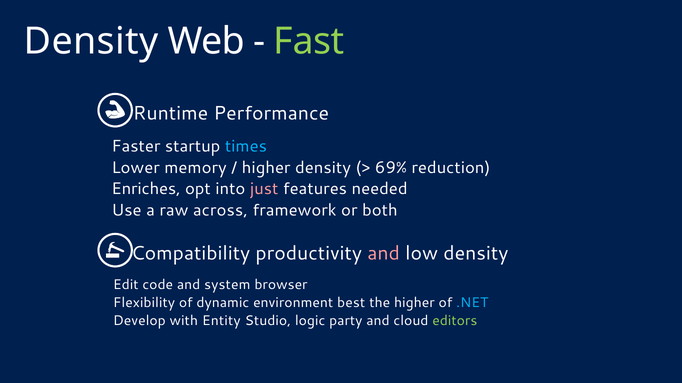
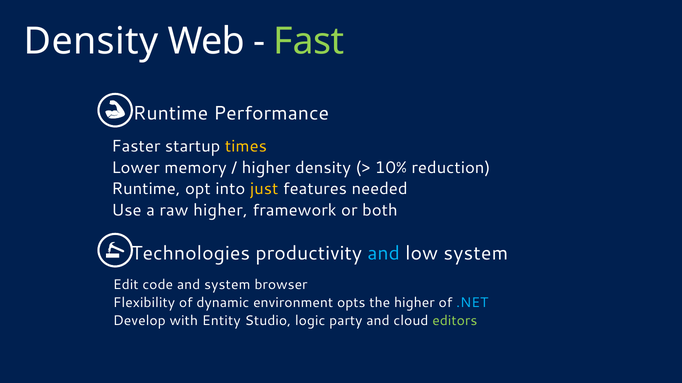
times colour: light blue -> yellow (246, 146)
69%: 69% -> 10% (391, 168)
Enriches: Enriches -> Runtime (146, 189)
just colour: pink -> yellow (264, 189)
raw across: across -> higher (220, 211)
Compatibility: Compatibility -> Technologies (191, 254)
and colour: pink -> light blue (384, 254)
low density: density -> system (476, 254)
best: best -> opts (351, 303)
